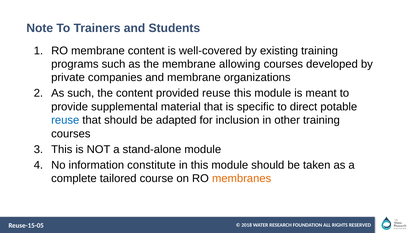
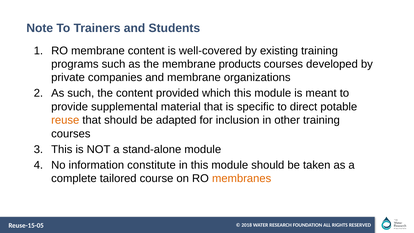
allowing: allowing -> products (240, 64)
provided reuse: reuse -> which (216, 93)
reuse colour: blue -> orange (65, 120)
